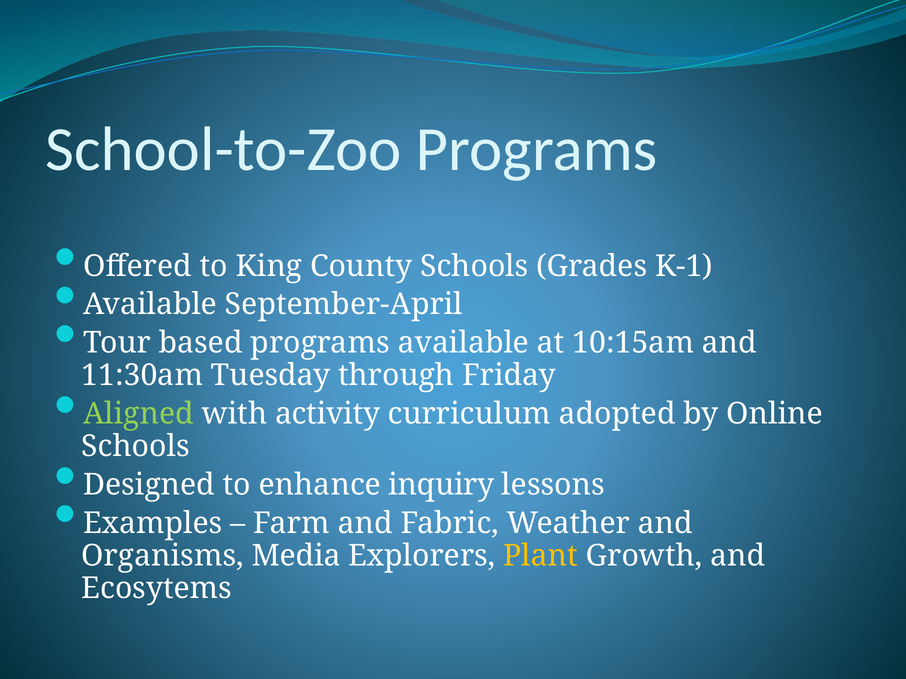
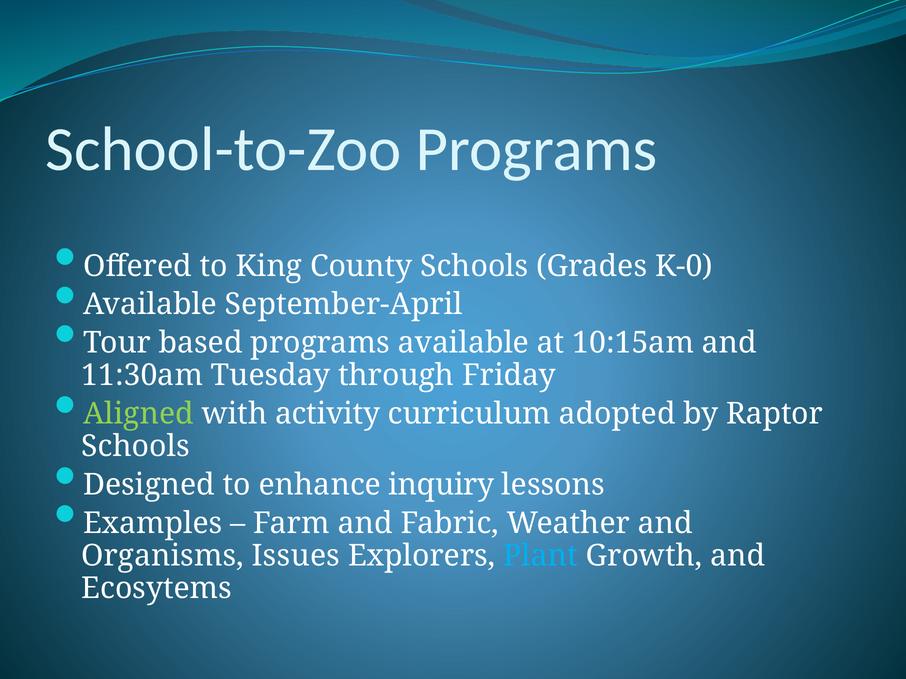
K-1: K-1 -> K-0 (684, 266)
Online: Online -> Raptor (775, 414)
Media: Media -> Issues (296, 556)
Plant colour: yellow -> light blue (541, 556)
